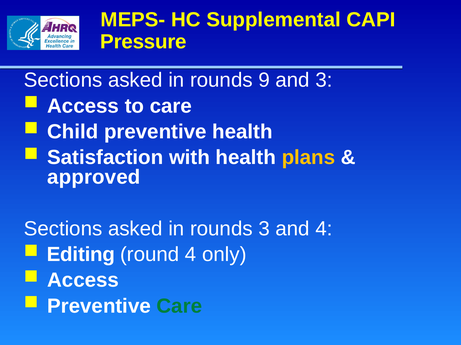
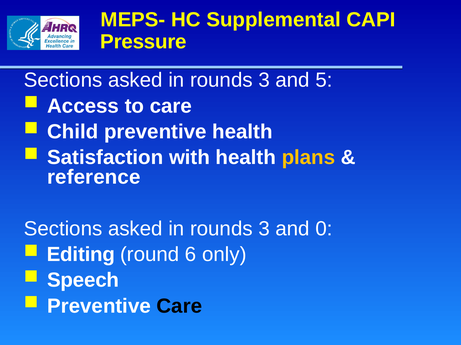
9: 9 -> 3 (264, 80)
and 3: 3 -> 5 (324, 80)
approved: approved -> reference (94, 178)
and 4: 4 -> 0 (324, 229)
round 4: 4 -> 6 (191, 255)
Access: Access -> Speech (83, 281)
Care colour: green -> black (179, 307)
